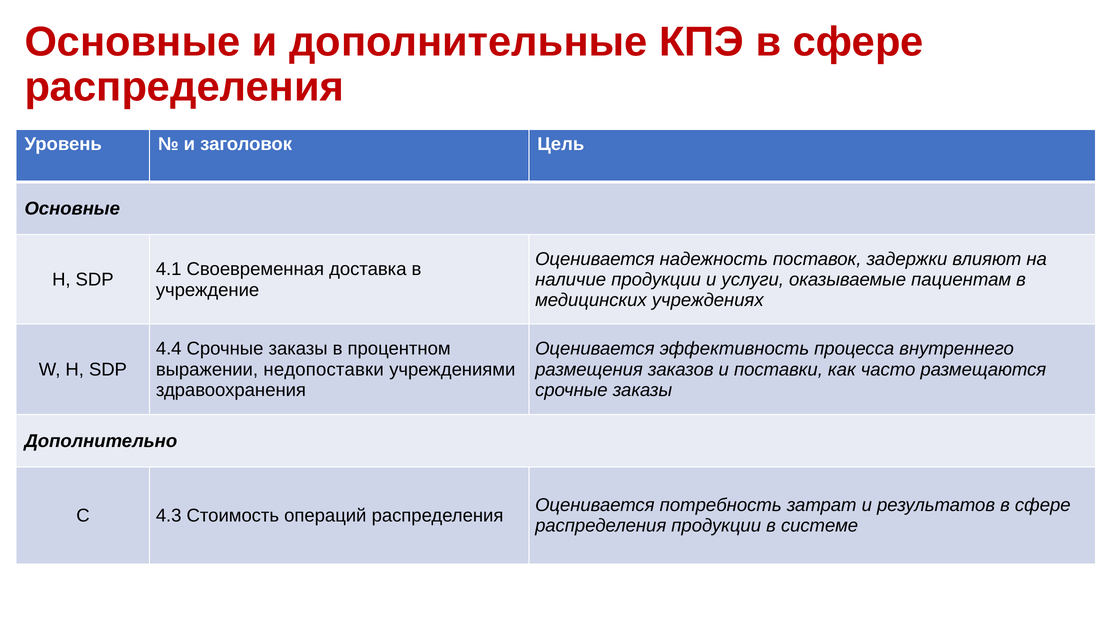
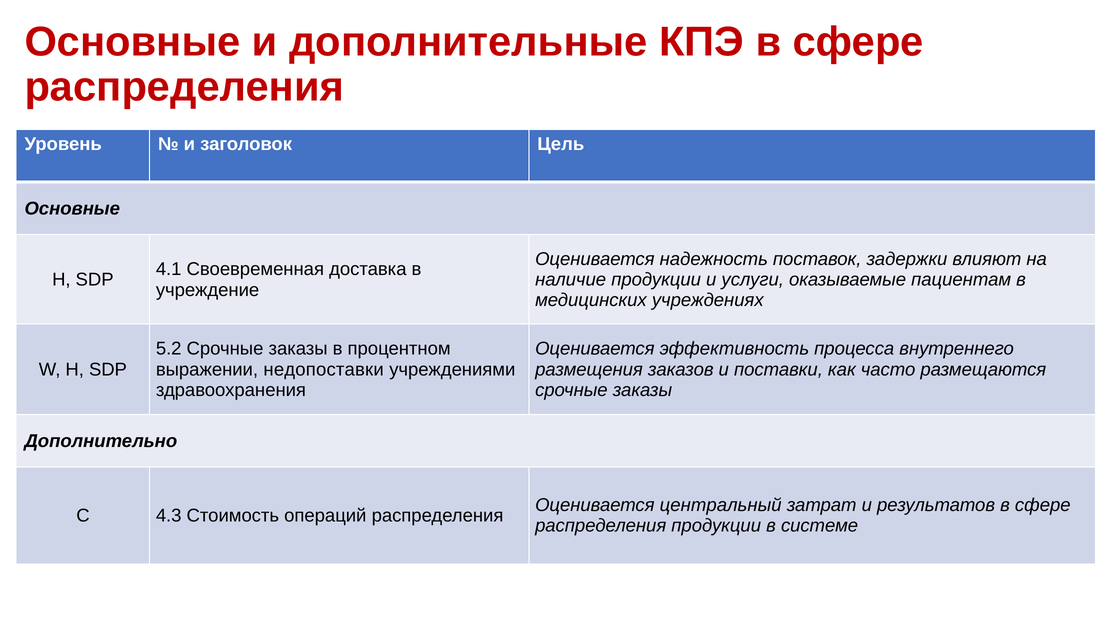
4.4: 4.4 -> 5.2 (169, 349)
потребность: потребность -> центральный (721, 506)
